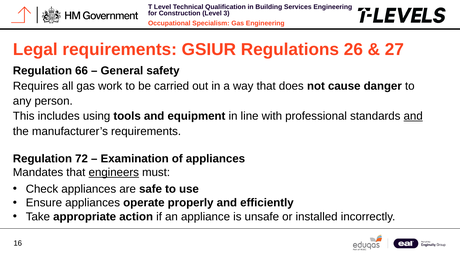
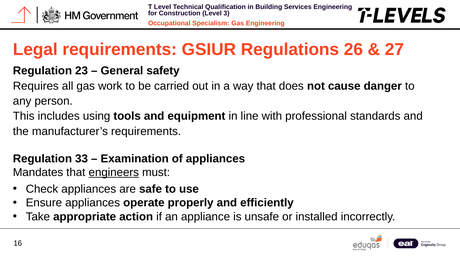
66: 66 -> 23 (82, 71)
and underline: present -> none (413, 116)
72: 72 -> 33 (82, 159)
